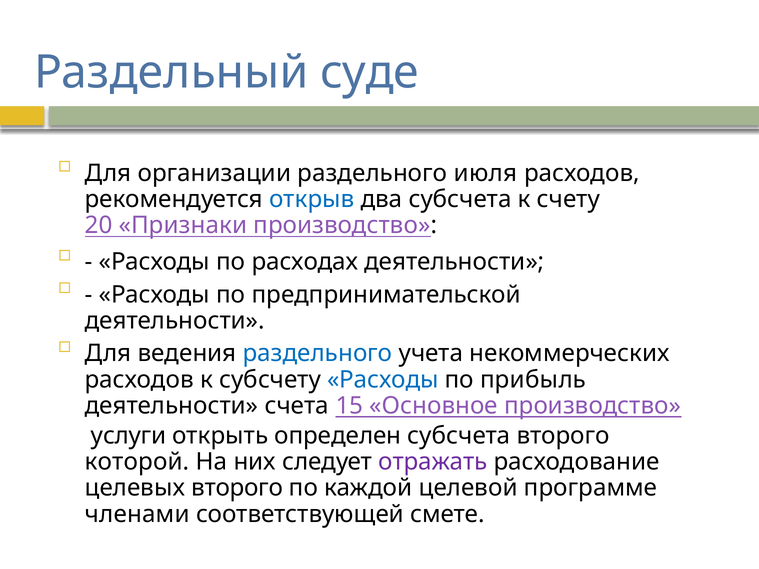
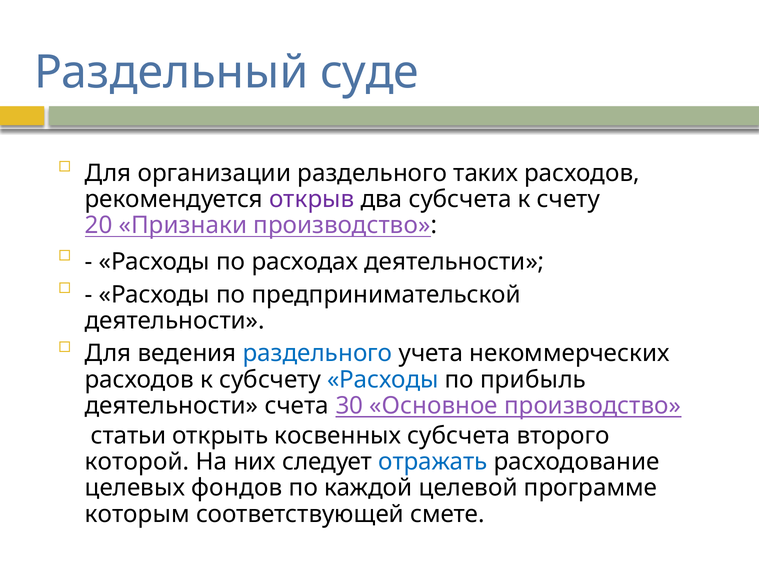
июля: июля -> таких (486, 173)
открыв colour: blue -> purple (312, 199)
15: 15 -> 30 (349, 406)
услуги: услуги -> статьи (129, 436)
определен: определен -> косвенных (338, 436)
отражать colour: purple -> blue (433, 462)
целевых второго: второго -> фондов (237, 488)
членами: членами -> которым (137, 514)
